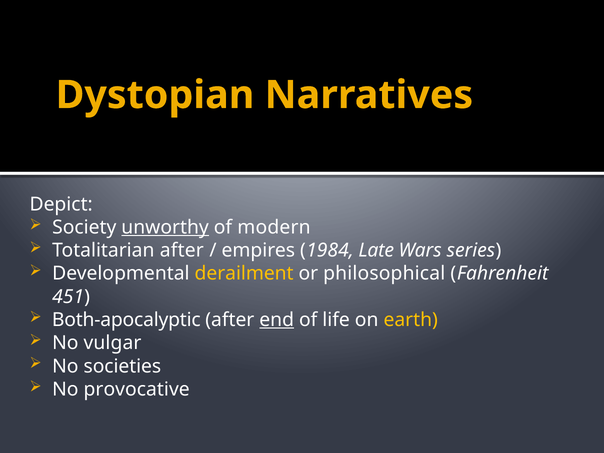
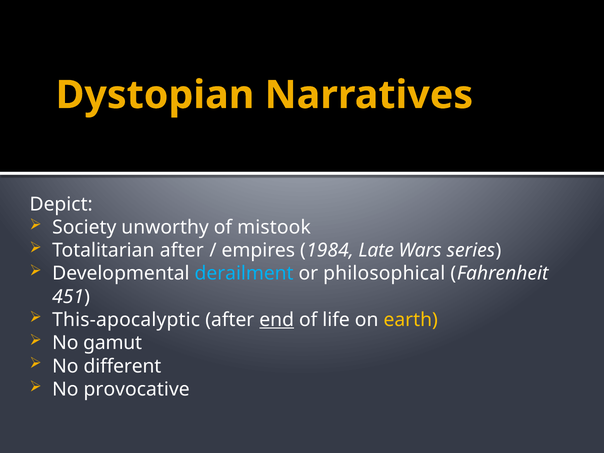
unworthy underline: present -> none (165, 227)
modern: modern -> mistook (274, 227)
derailment colour: yellow -> light blue (244, 274)
Both-apocalyptic: Both-apocalyptic -> This-apocalyptic (126, 320)
vulgar: vulgar -> gamut (113, 343)
societies: societies -> different (122, 366)
